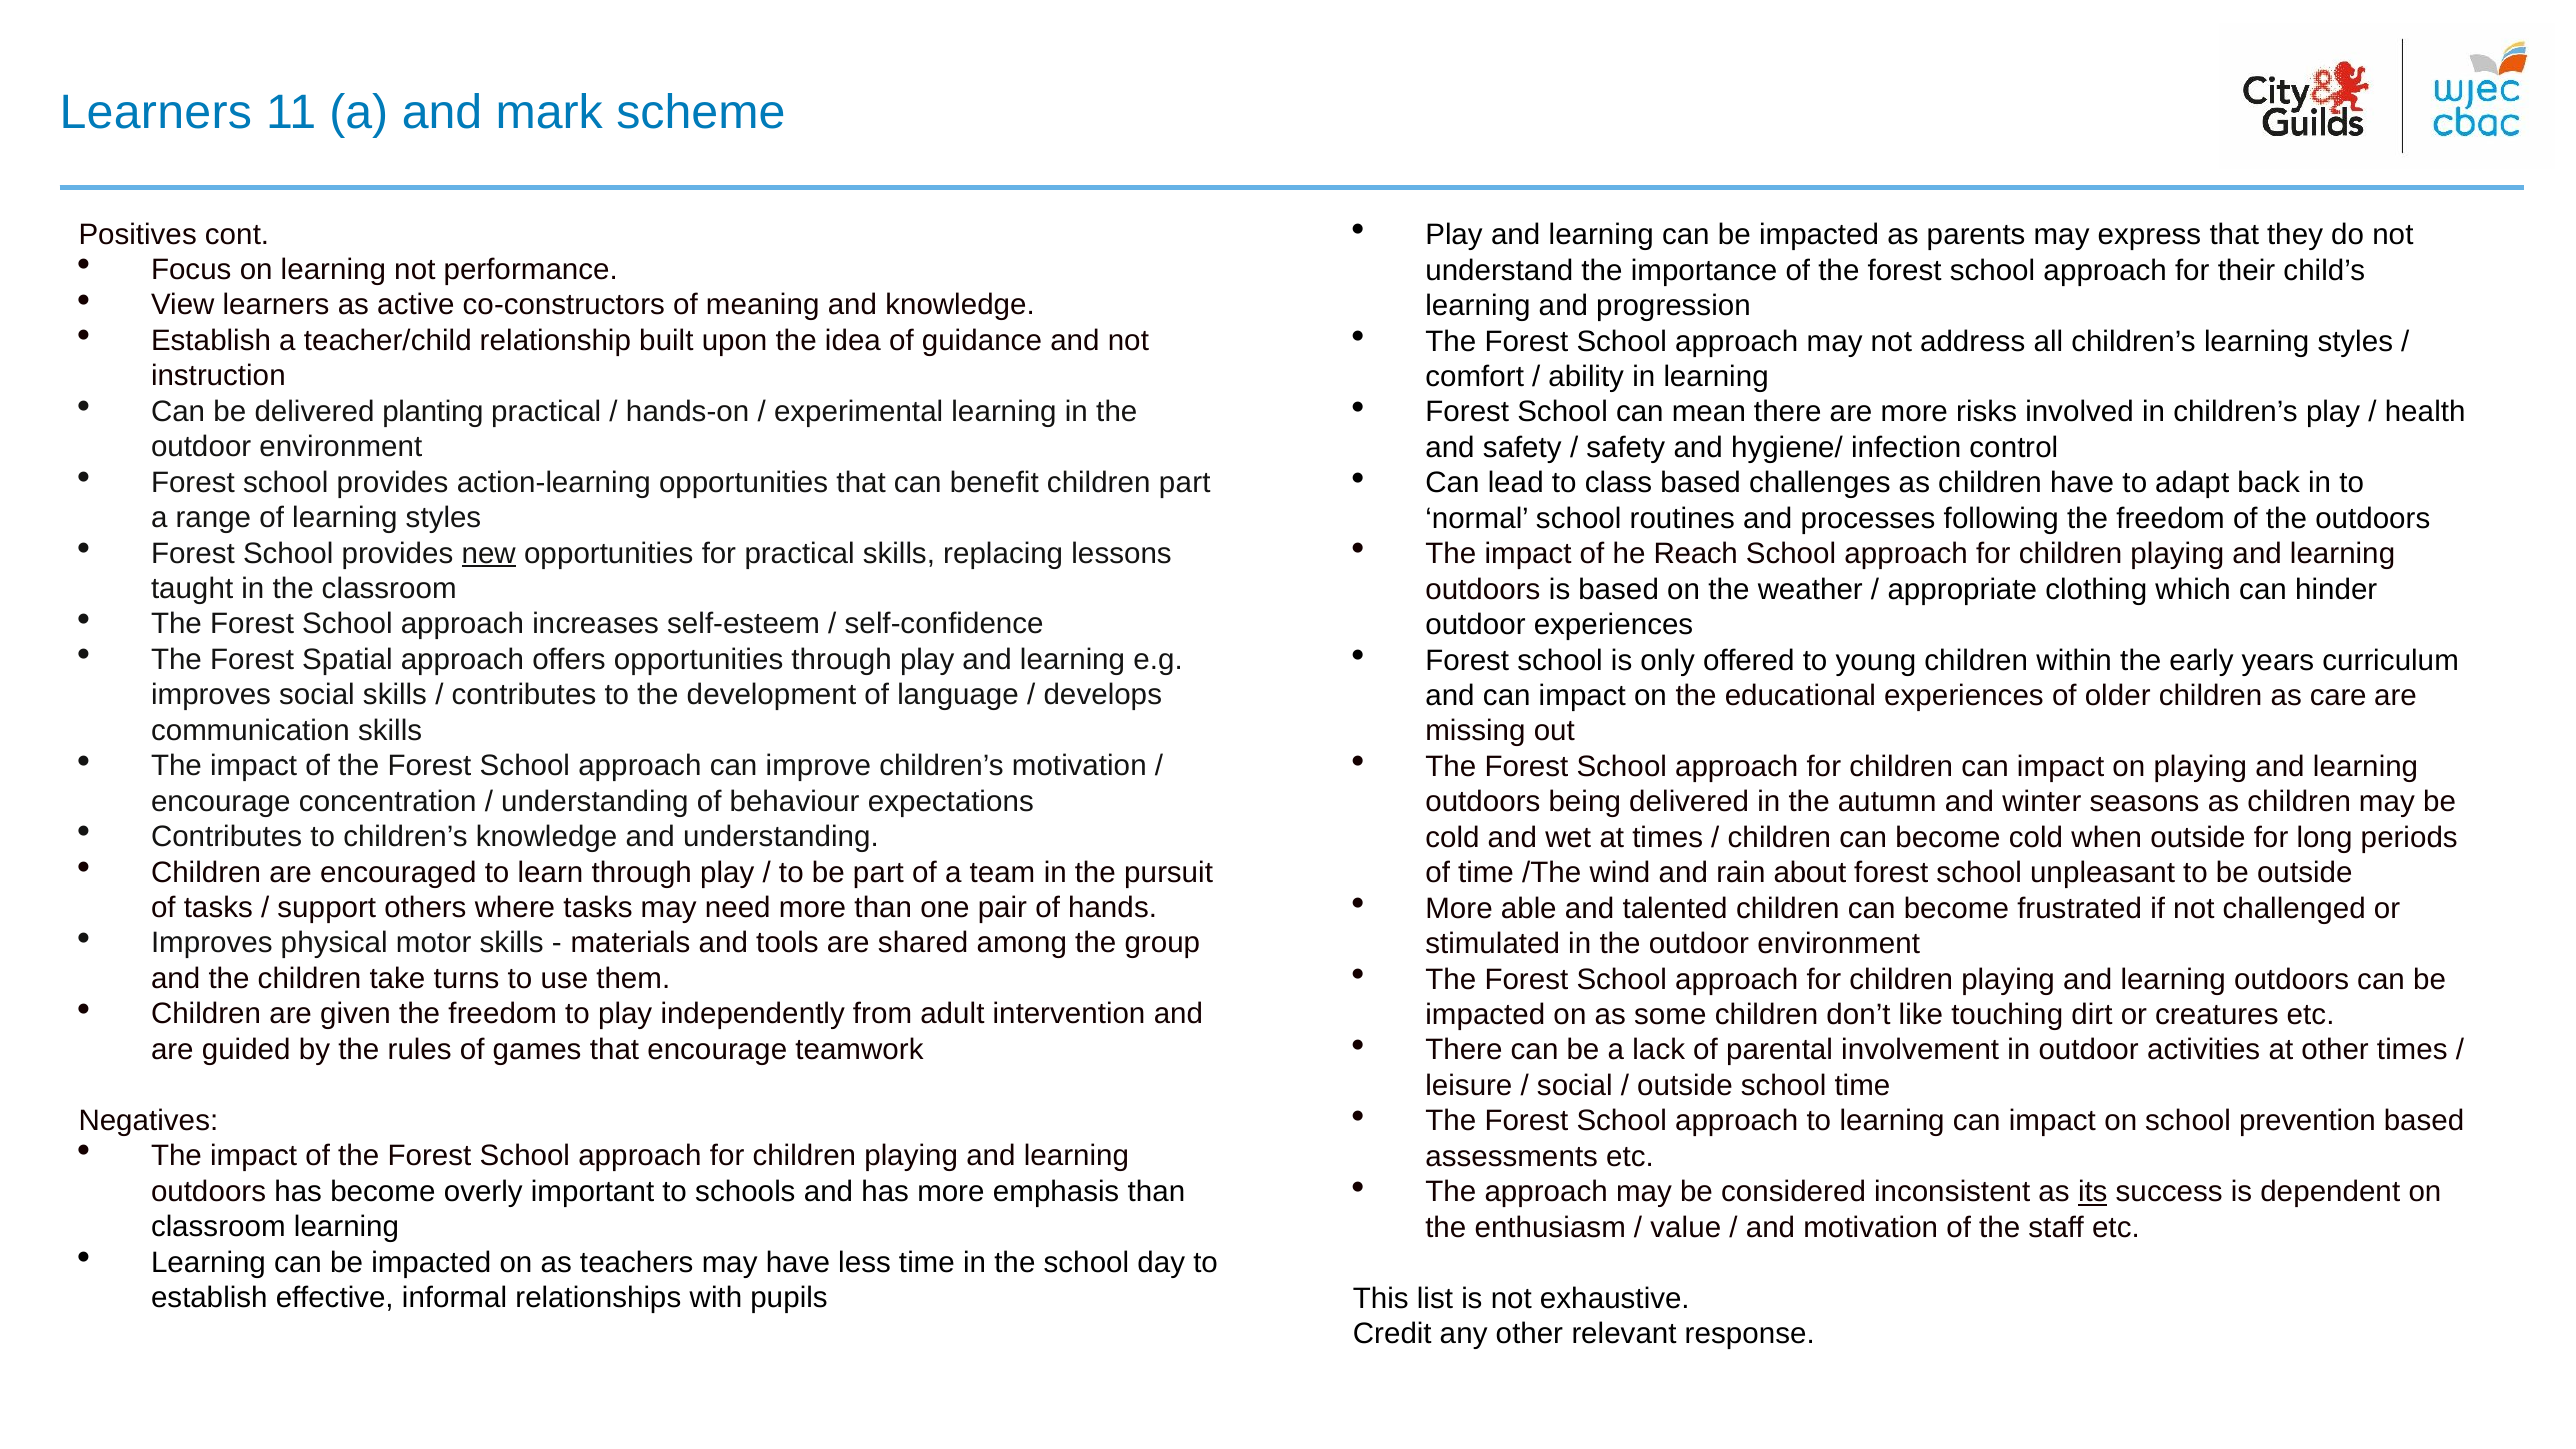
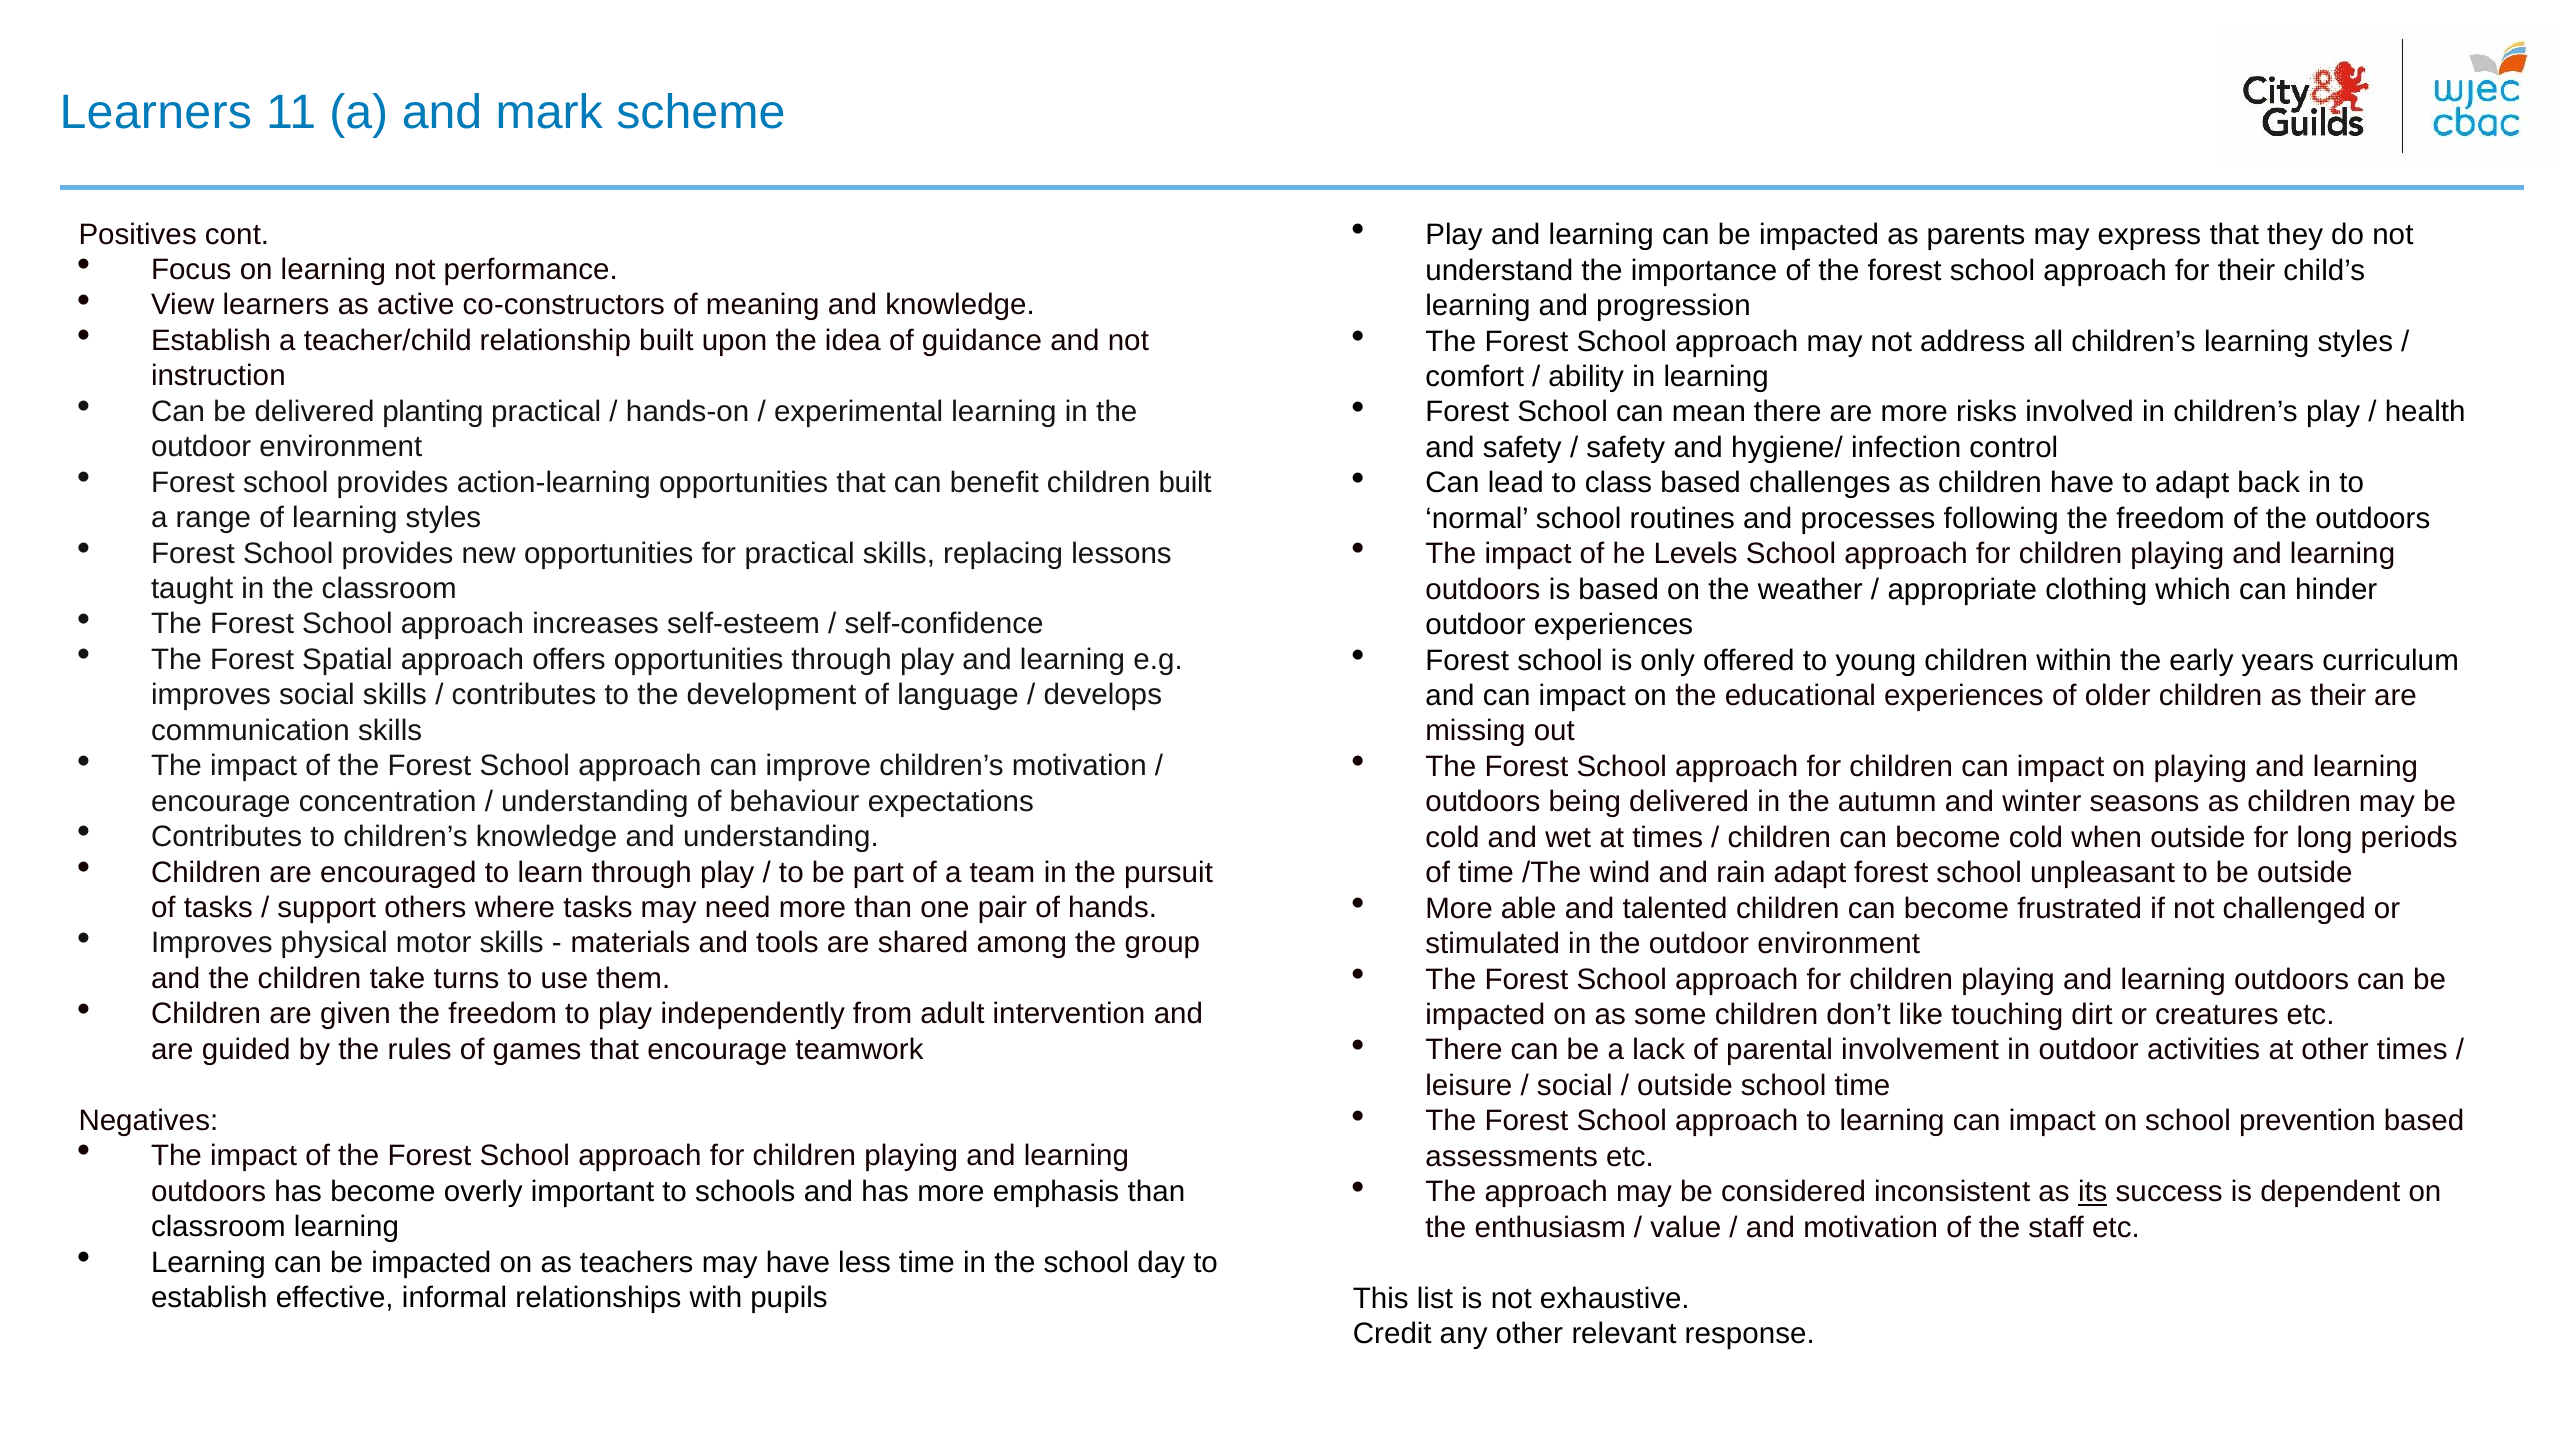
children part: part -> built (1185, 482)
new underline: present -> none (489, 553)
Reach: Reach -> Levels (1696, 554)
as care: care -> their (2338, 696)
rain about: about -> adapt (1810, 873)
